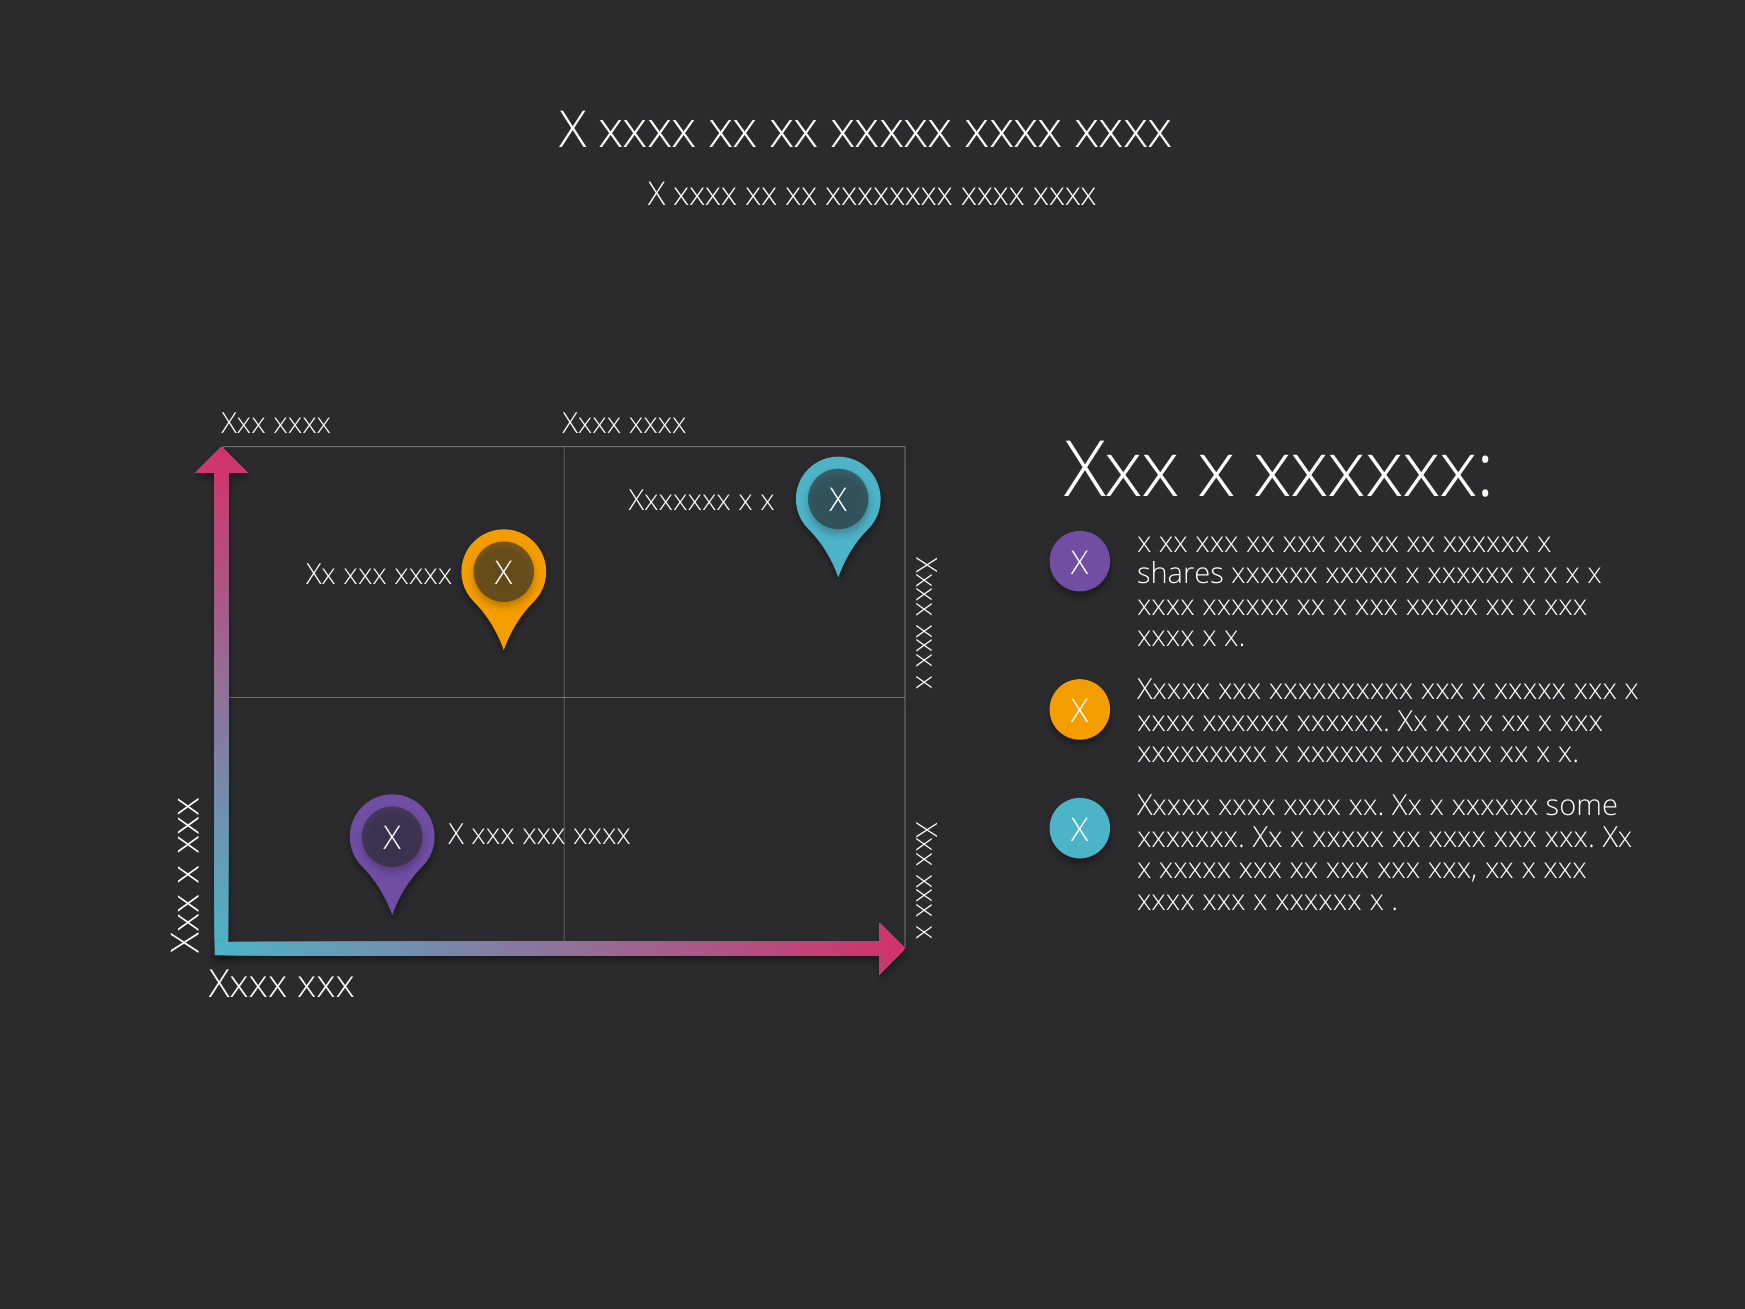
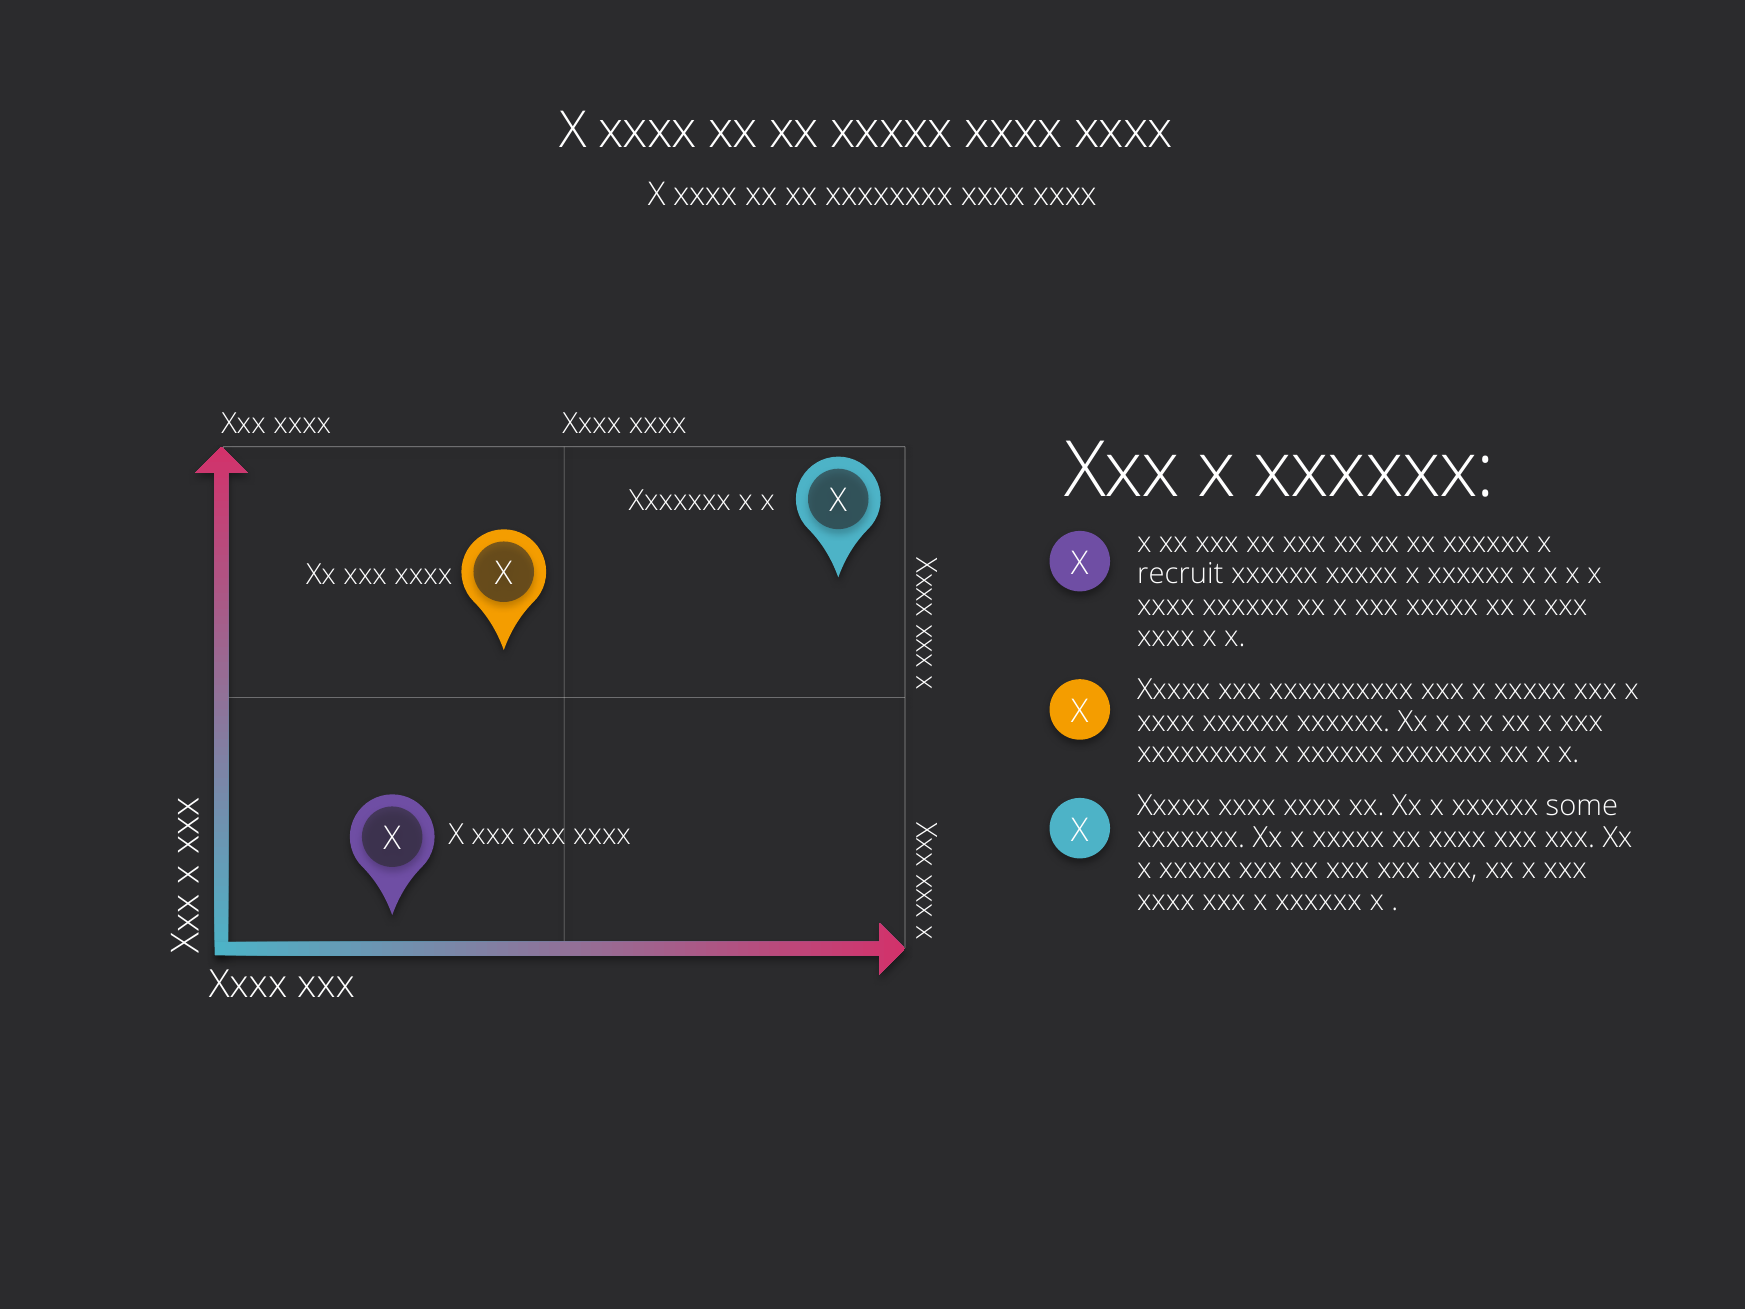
shares: shares -> recruit (1180, 574)
